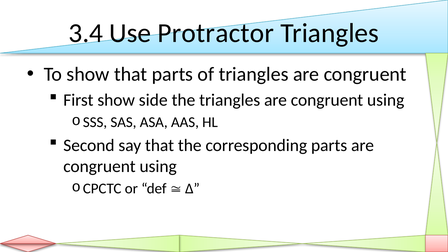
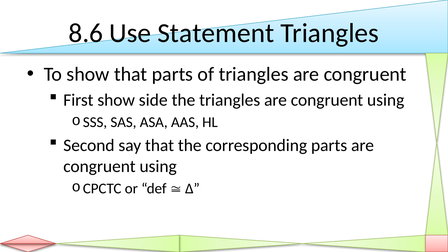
3.4: 3.4 -> 8.6 (86, 33)
Protractor: Protractor -> Statement (216, 33)
